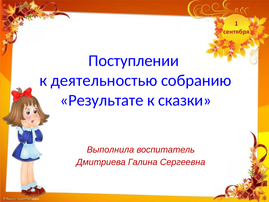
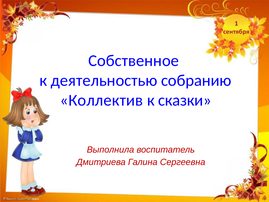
Поступлении: Поступлении -> Собственное (134, 61)
Результате: Результате -> Коллектив (102, 100)
